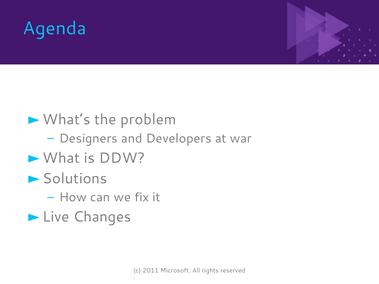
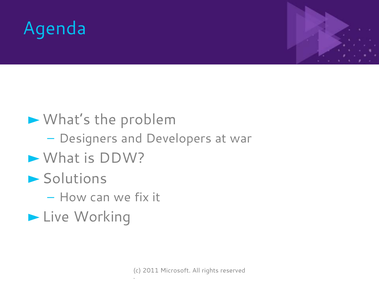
Changes: Changes -> Working (102, 217)
